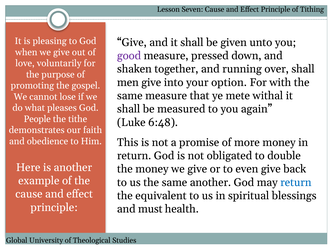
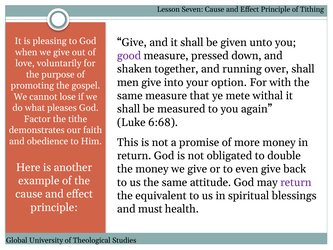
People: People -> Factor (37, 119)
6:48: 6:48 -> 6:68 (163, 122)
same another: another -> attitude (210, 182)
return colour: blue -> purple (296, 182)
